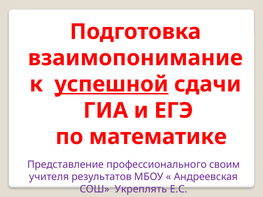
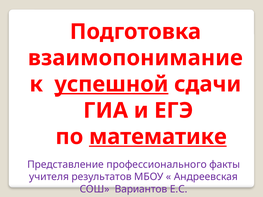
математике underline: none -> present (158, 137)
своим: своим -> факты (225, 165)
Укреплять: Укреплять -> Вариантов (141, 189)
